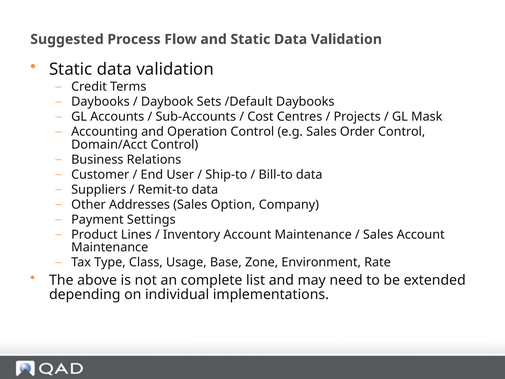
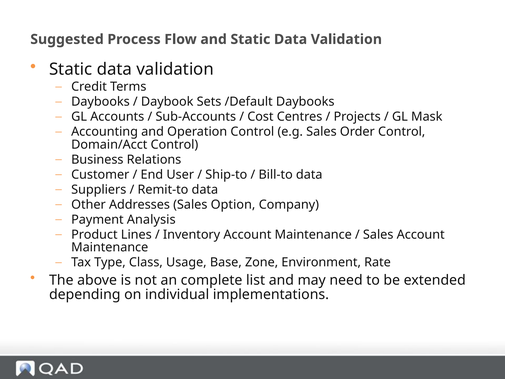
Settings: Settings -> Analysis (151, 219)
